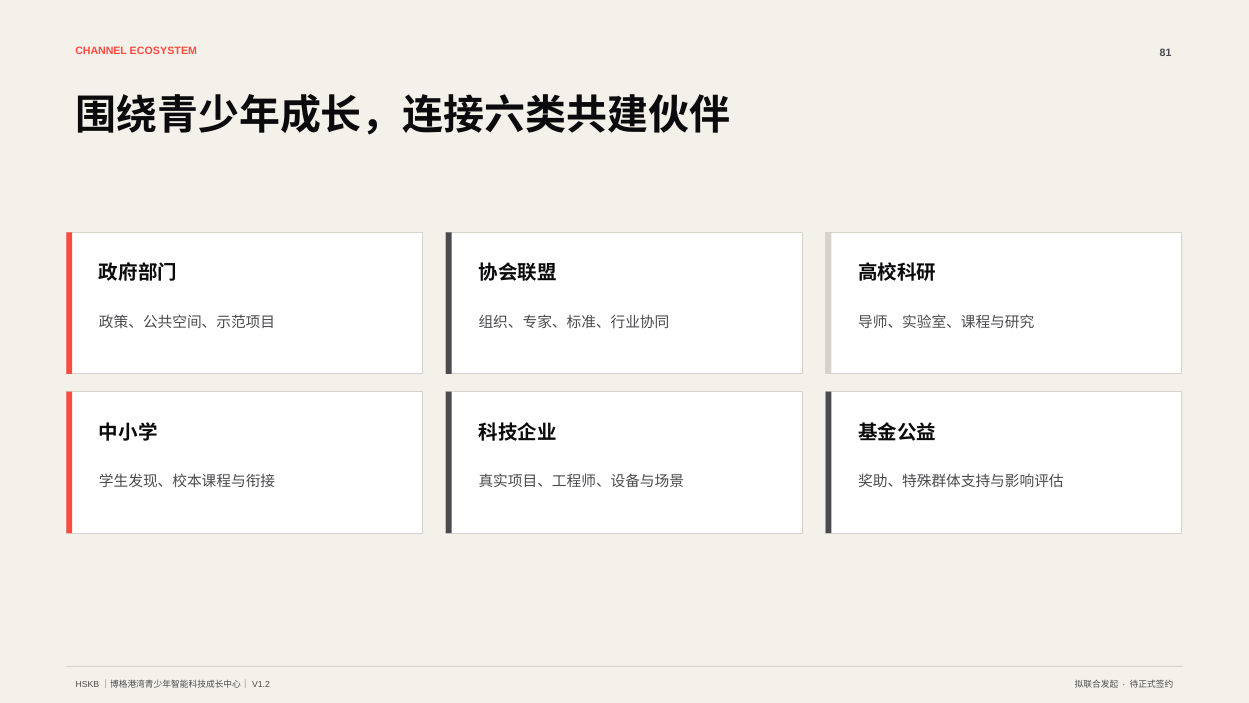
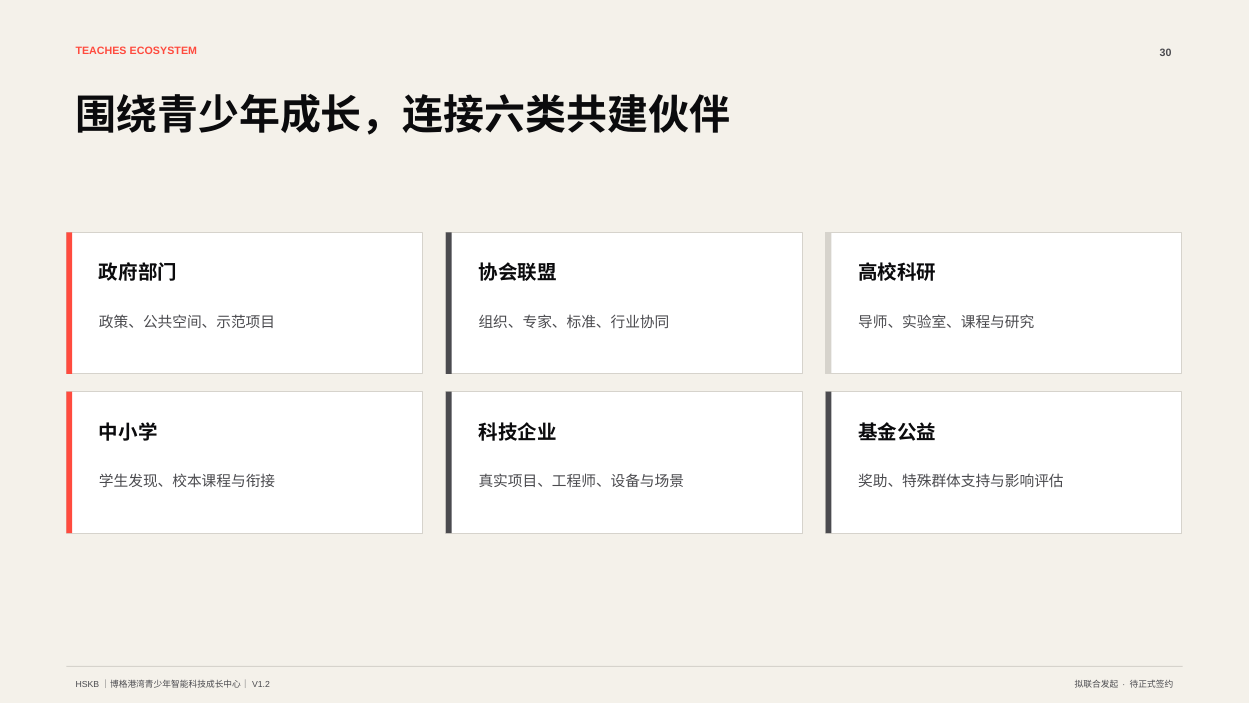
CHANNEL: CHANNEL -> TEACHES (101, 51)
81: 81 -> 30 (1166, 53)
